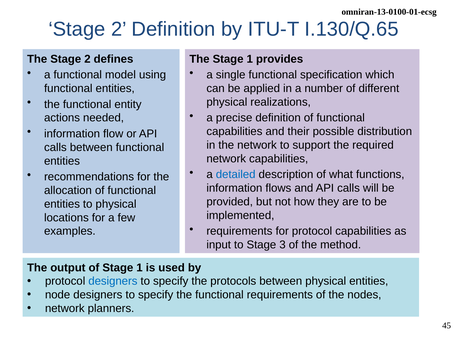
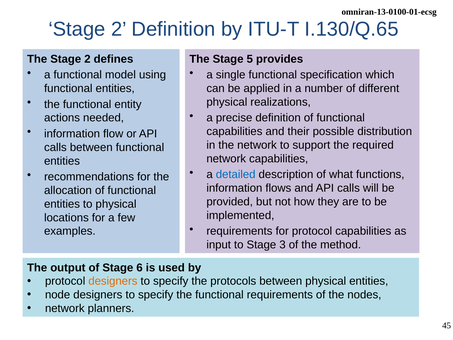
The Stage 1: 1 -> 5 (250, 59)
of Stage 1: 1 -> 6 (140, 267)
designers colour: blue -> orange (113, 281)
